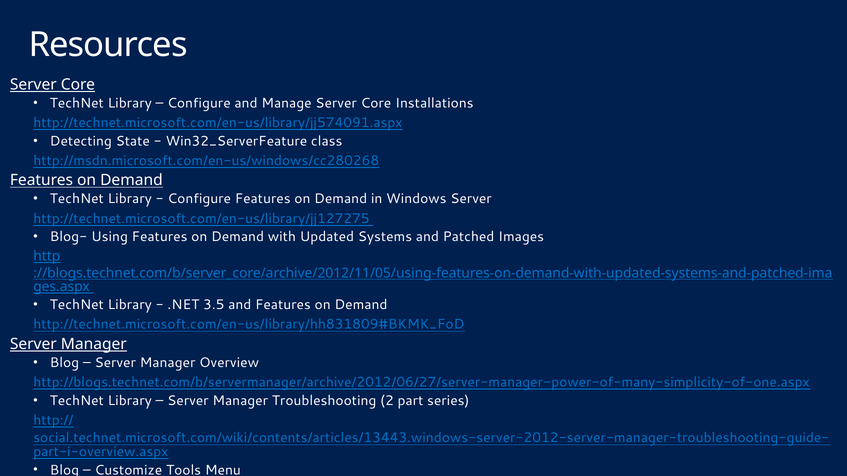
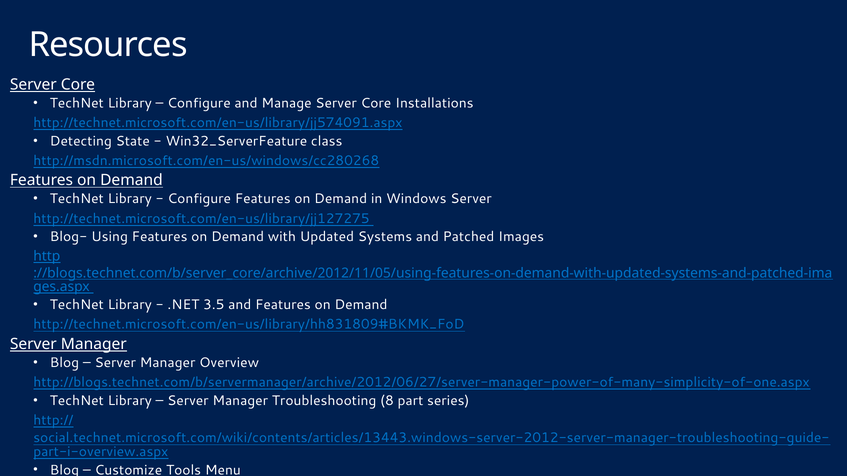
2: 2 -> 8 (387, 401)
